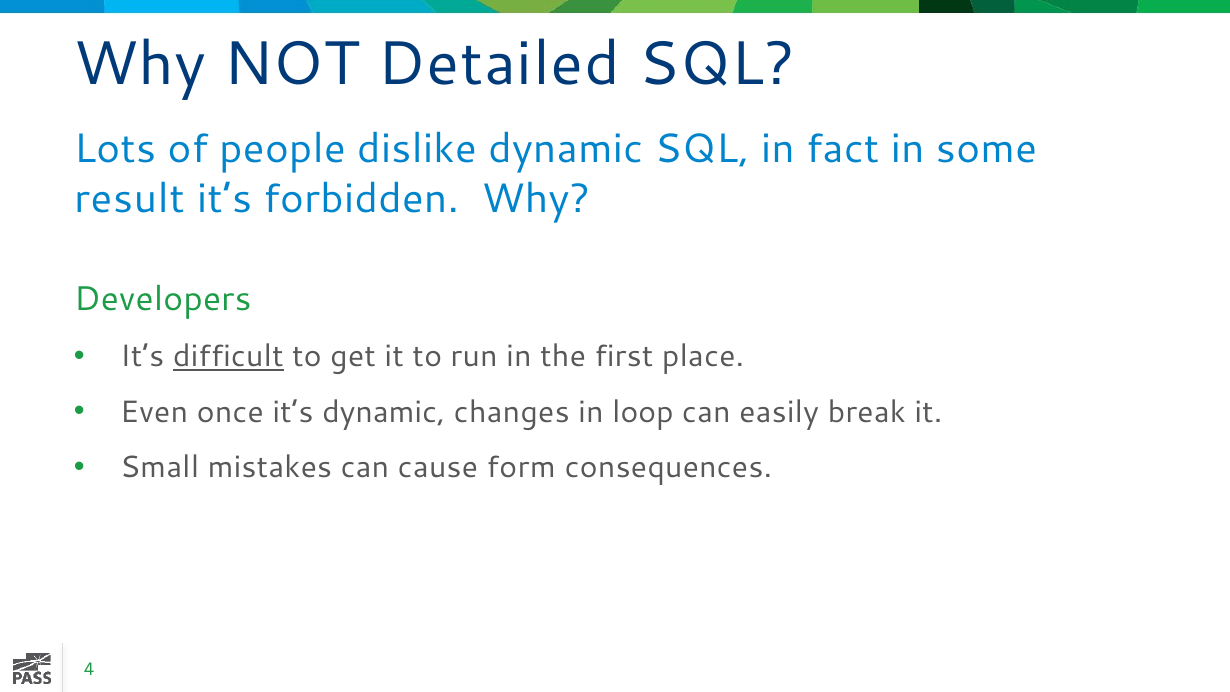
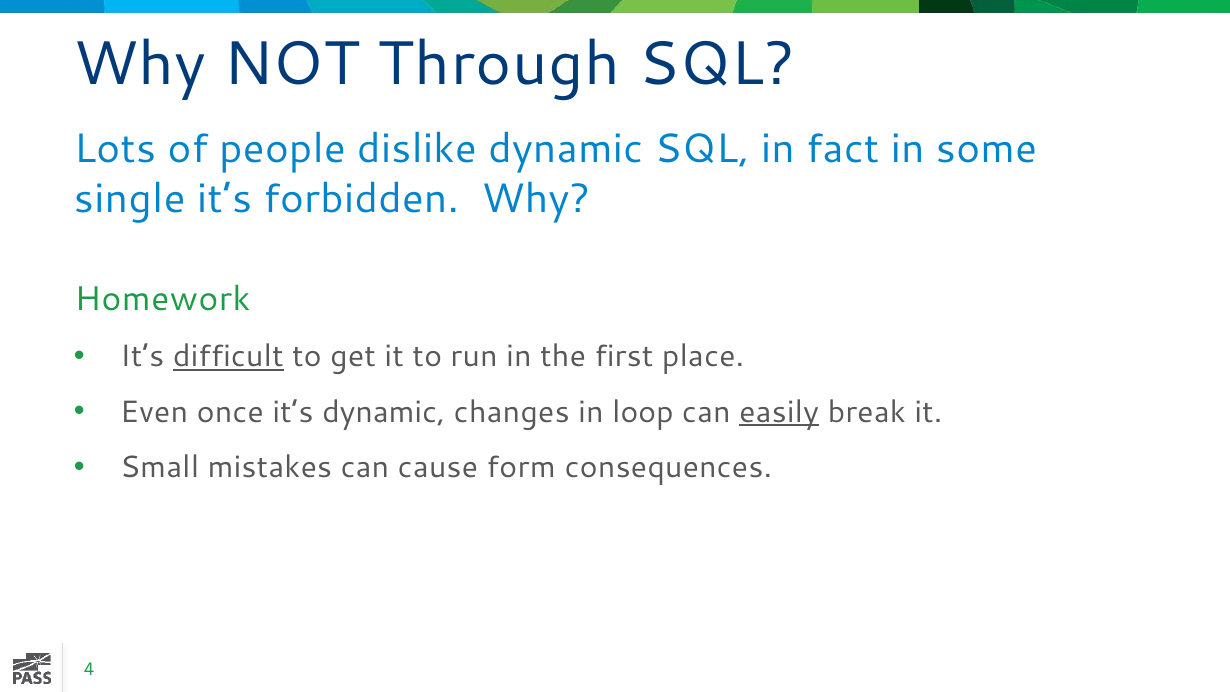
Detailed: Detailed -> Through (499, 64)
result: result -> single (130, 198)
Developers: Developers -> Homework (162, 300)
easily underline: none -> present (779, 412)
